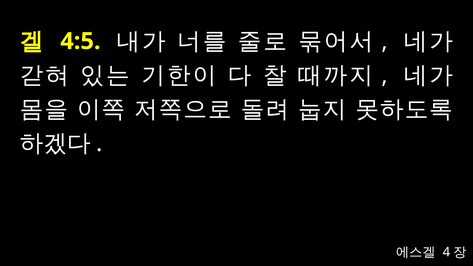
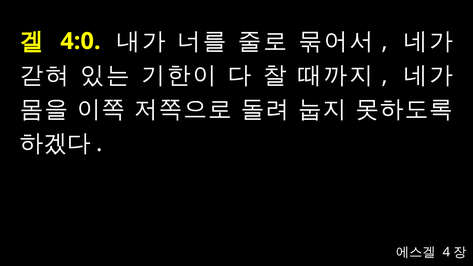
4:5: 4:5 -> 4:0 (80, 41)
